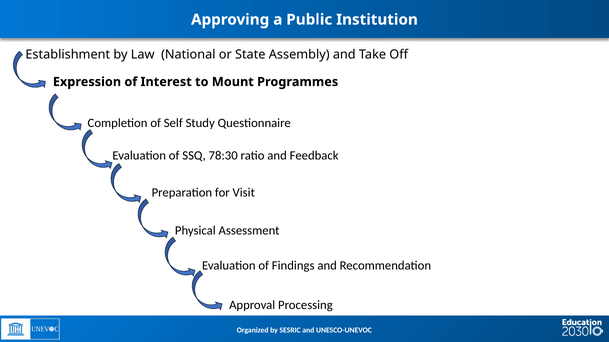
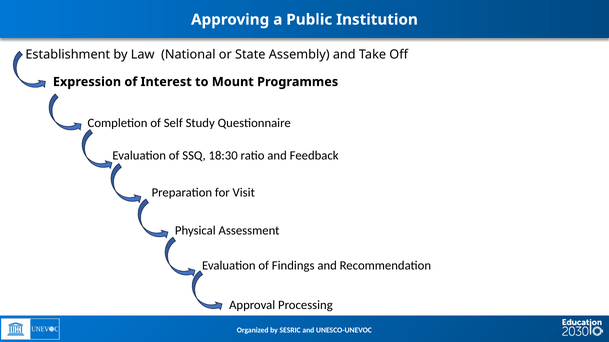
78:30: 78:30 -> 18:30 (223, 156)
